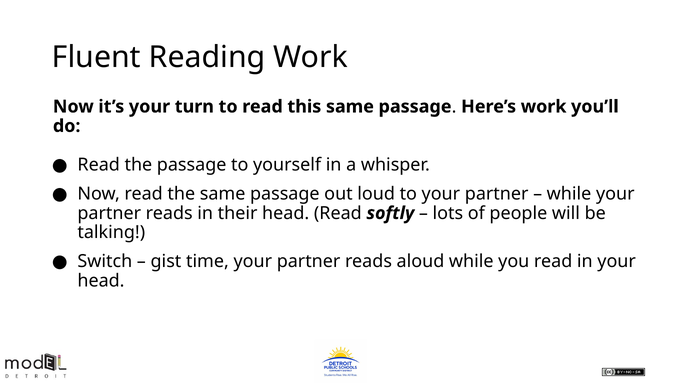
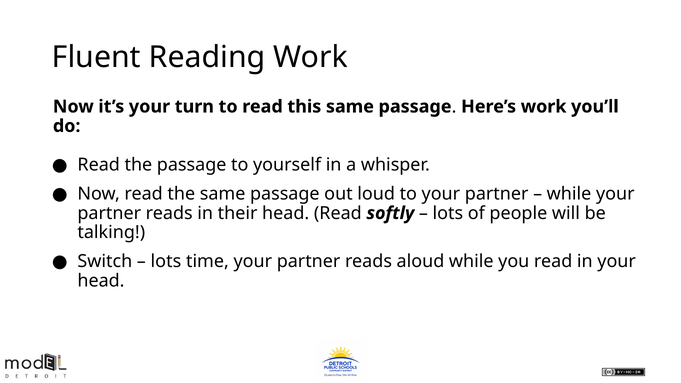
gist: gist -> lots (166, 261)
